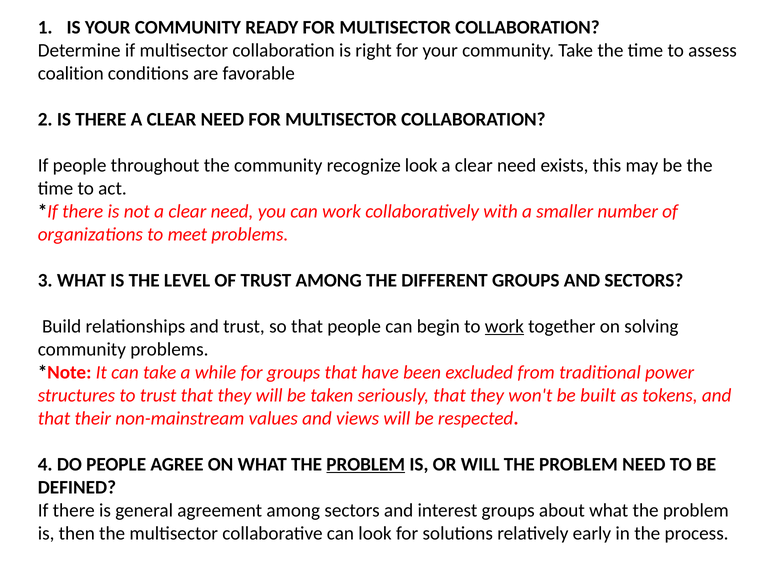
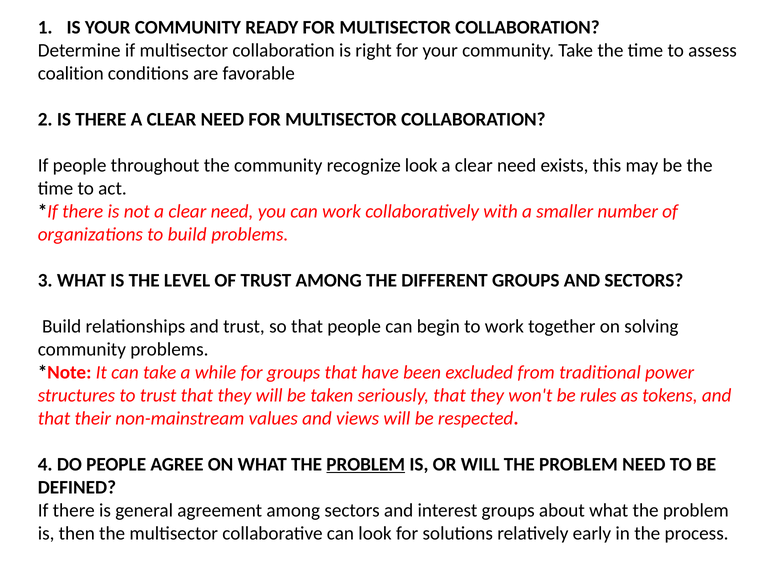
to meet: meet -> build (187, 234)
work underline: present -> none (504, 326)
built: built -> rules (598, 395)
